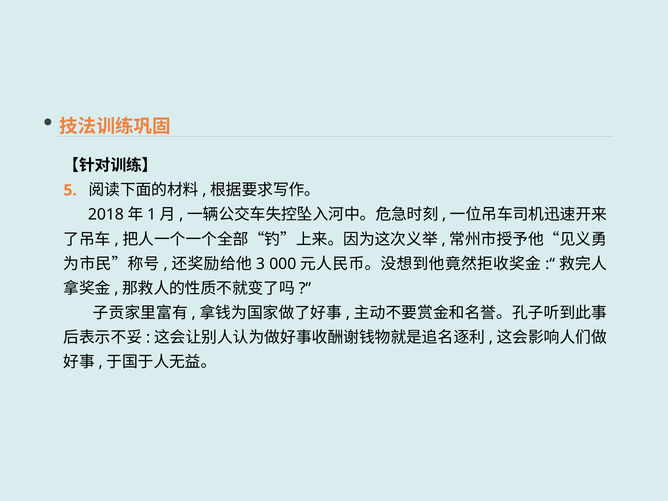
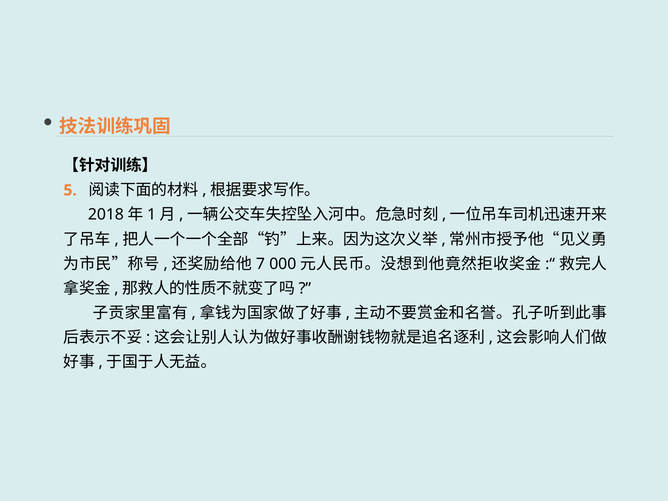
3: 3 -> 7 (260, 264)
